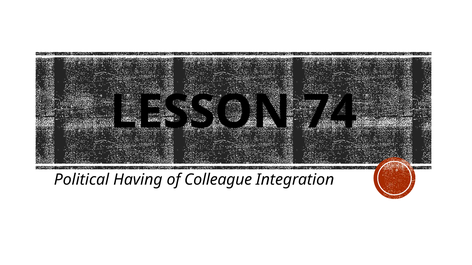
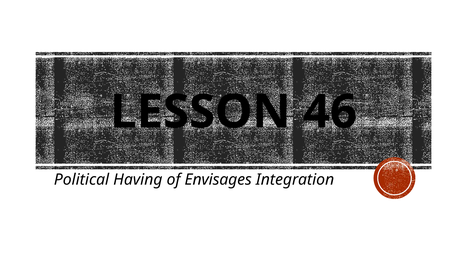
74: 74 -> 46 (330, 112)
Colleague: Colleague -> Envisages (218, 180)
